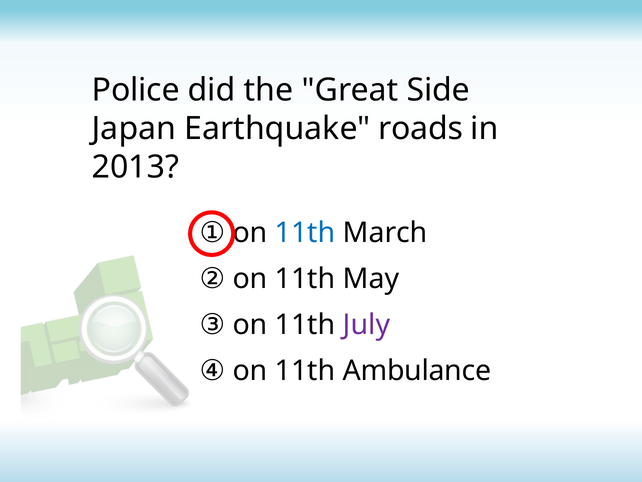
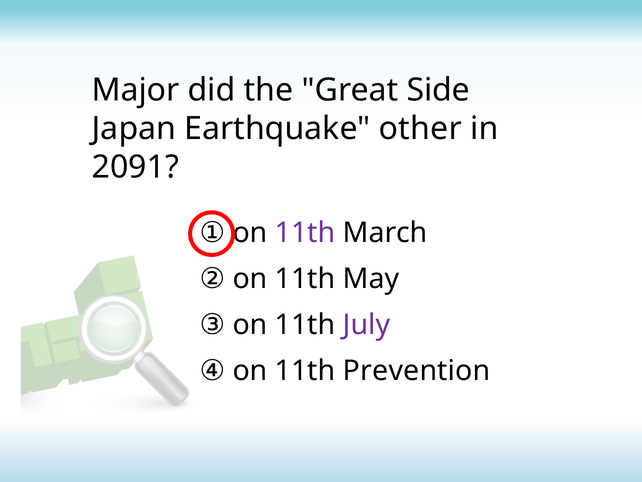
Police: Police -> Major (136, 90)
roads: roads -> other (420, 129)
2013: 2013 -> 2091 (135, 167)
11th colour: blue -> purple (305, 233)
Ambulance: Ambulance -> Prevention (417, 370)
